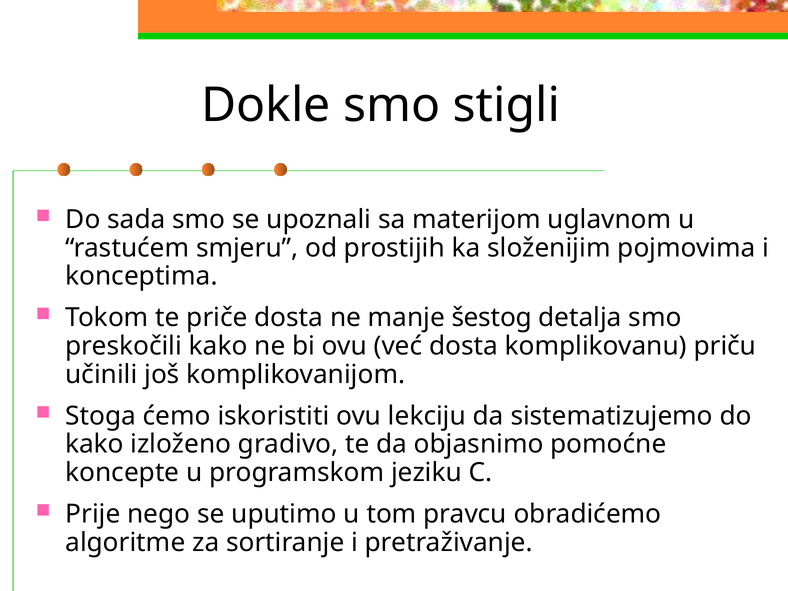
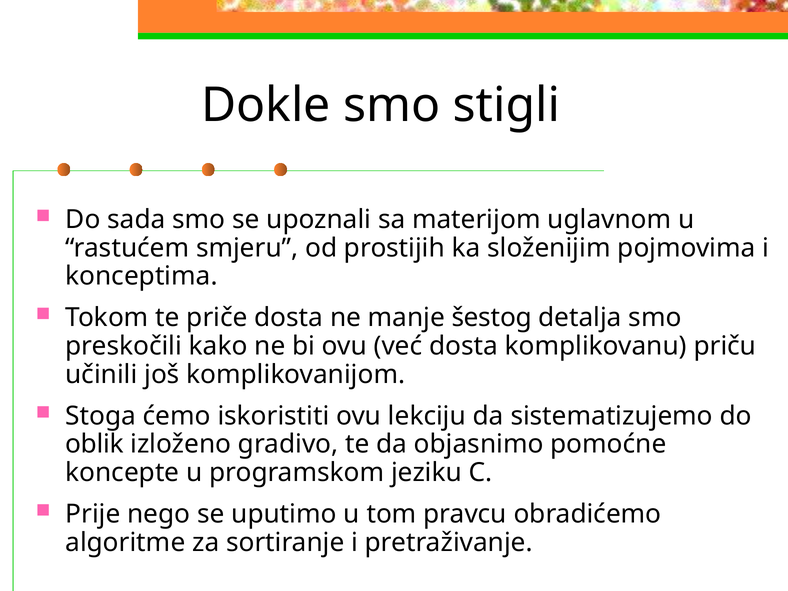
kako: kako -> oblik (95, 444)
